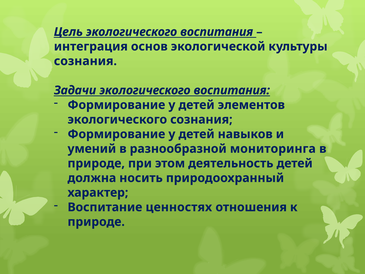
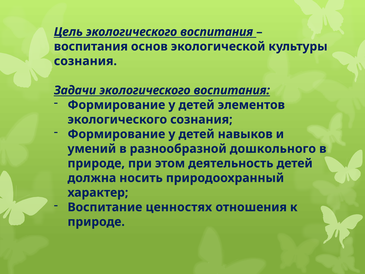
интеграция: интеграция -> воспитания (91, 46)
мониторинга: мониторинга -> дошкольного (273, 149)
